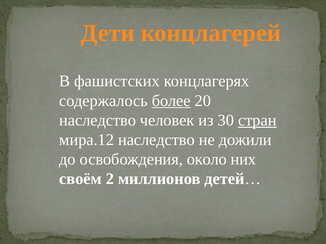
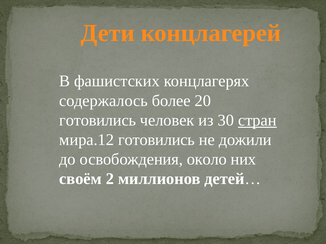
более underline: present -> none (171, 101)
наследство: наследство -> готовились (98, 120)
мира.12 наследство: наследство -> готовились (156, 140)
